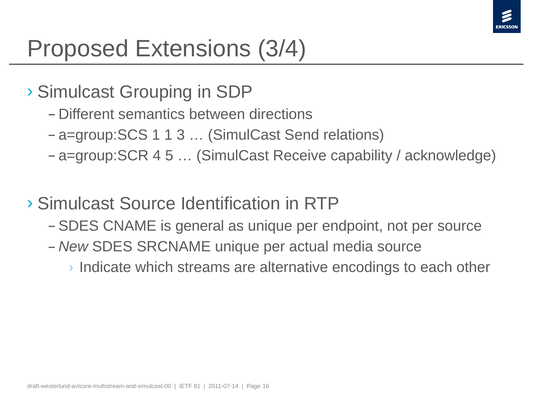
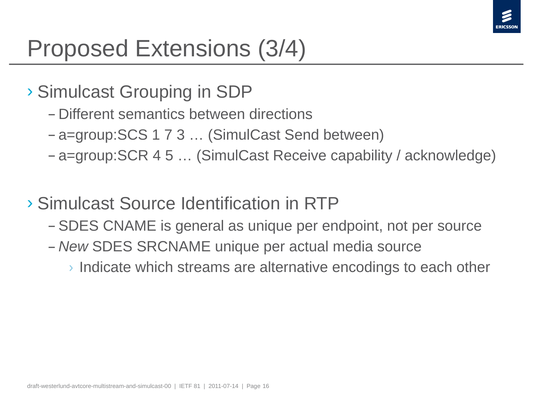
1 1: 1 -> 7 (168, 135)
Send relations: relations -> between (354, 135)
